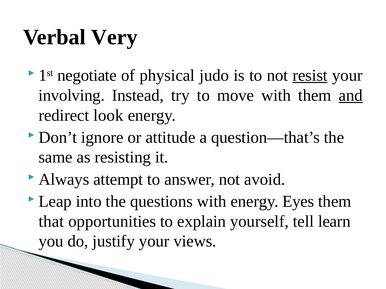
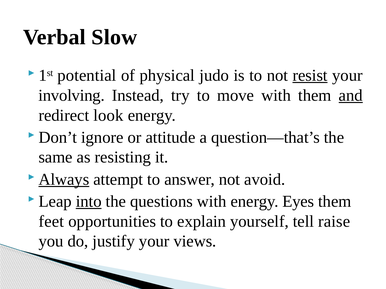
Very: Very -> Slow (114, 37)
negotiate: negotiate -> potential (87, 76)
Always underline: none -> present (64, 180)
into underline: none -> present (89, 202)
that: that -> feet (51, 222)
learn: learn -> raise (334, 222)
